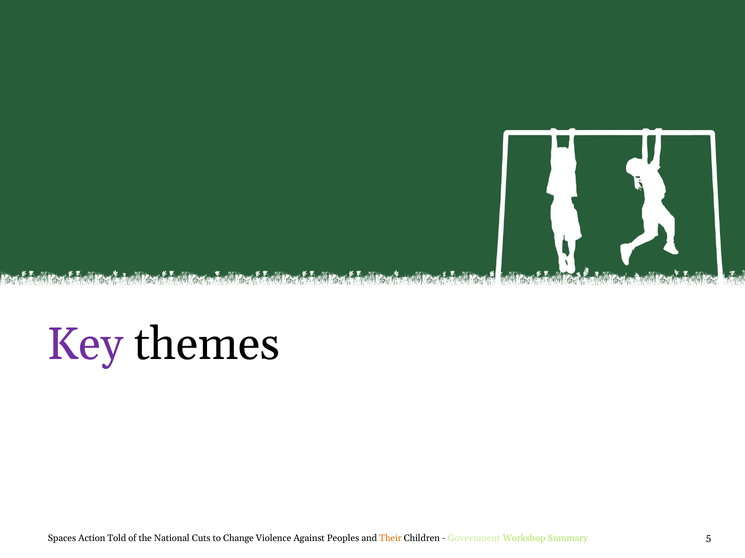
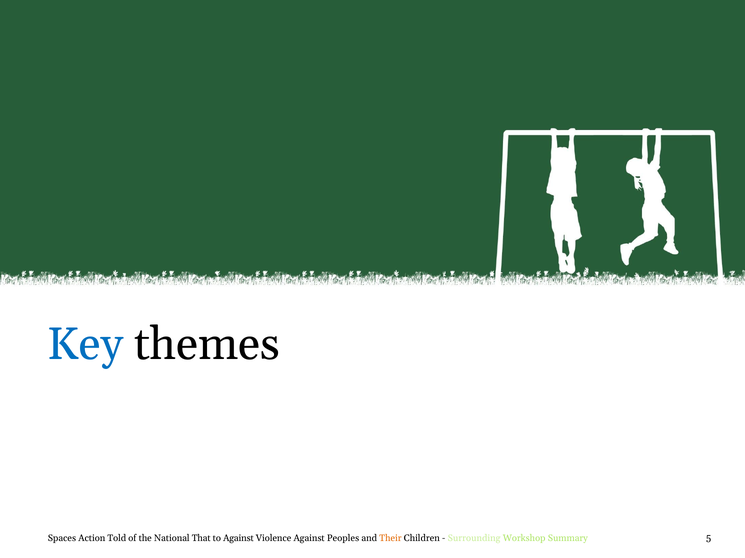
Key colour: purple -> blue (85, 345)
Cuts: Cuts -> That (201, 539)
to Change: Change -> Against (238, 539)
Government: Government -> Surrounding (474, 539)
